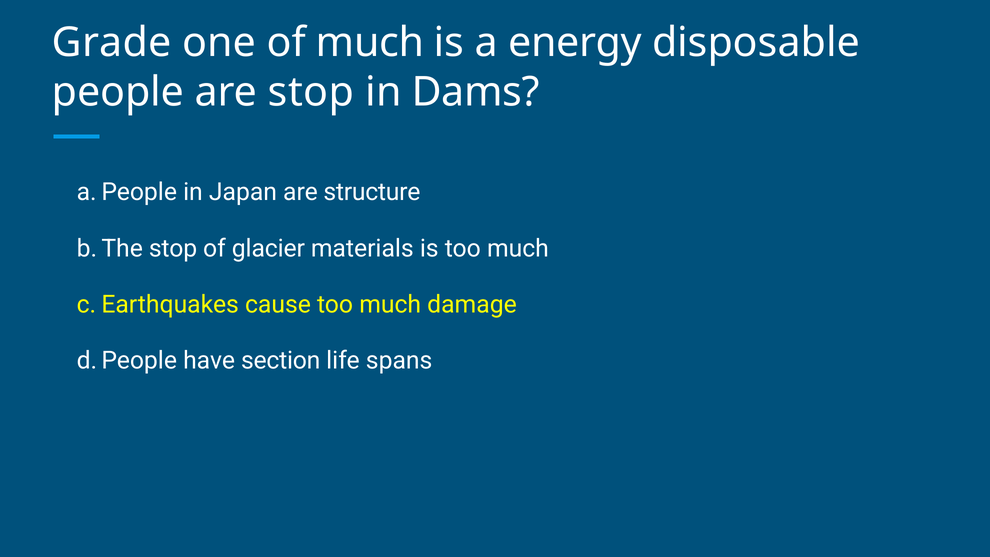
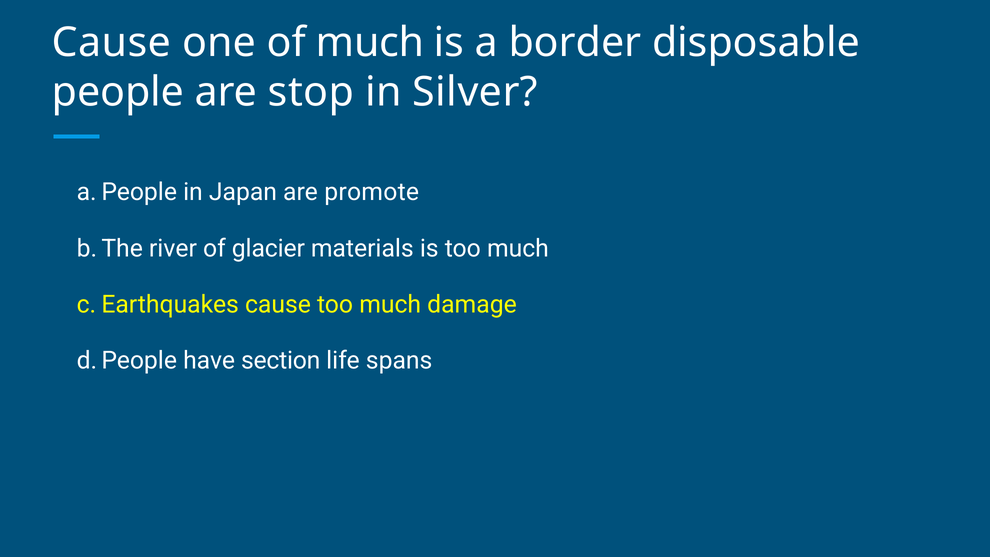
Grade: Grade -> Cause (112, 43)
energy: energy -> border (575, 43)
Dams: Dams -> Silver (475, 92)
structure: structure -> promote (372, 192)
stop: stop -> river (173, 248)
